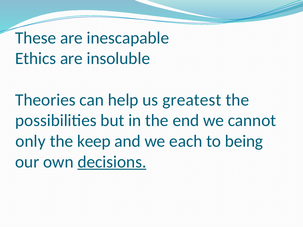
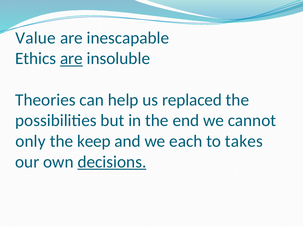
These: These -> Value (36, 38)
are underline: none -> present (71, 59)
greatest: greatest -> replaced (192, 100)
being: being -> takes (244, 141)
